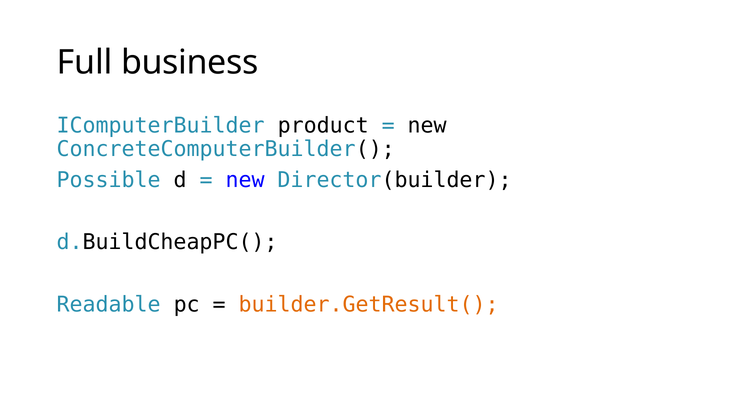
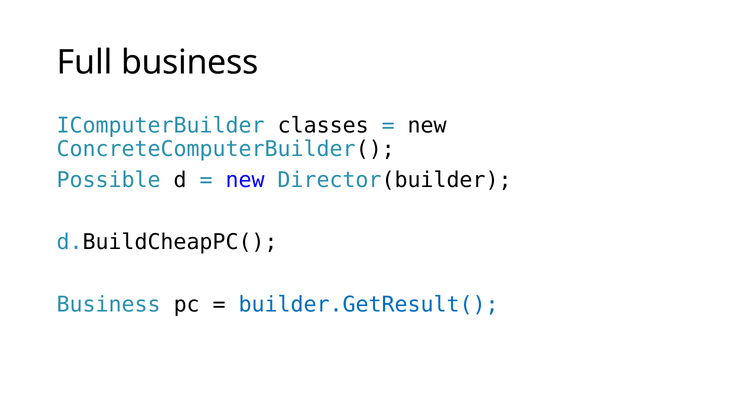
product: product -> classes (323, 125)
Readable: Readable -> Business (109, 304)
builder.GetResult( colour: orange -> blue (369, 304)
